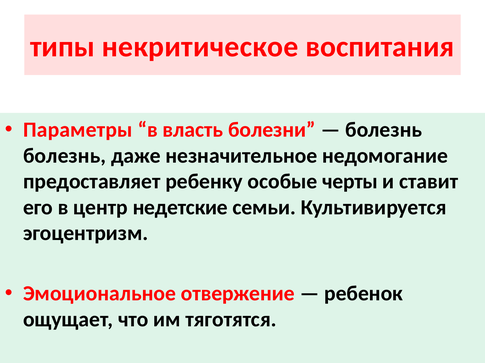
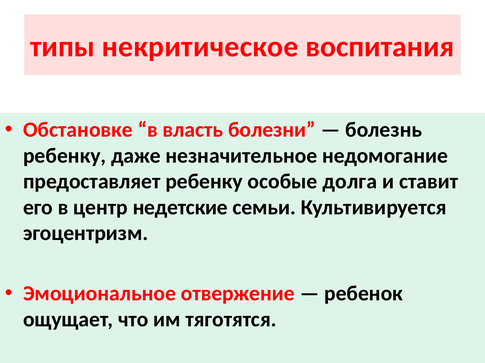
Параметры: Параметры -> Обстановке (78, 130)
болезнь: болезнь -> ребенку (65, 156)
черты: черты -> долга (350, 182)
